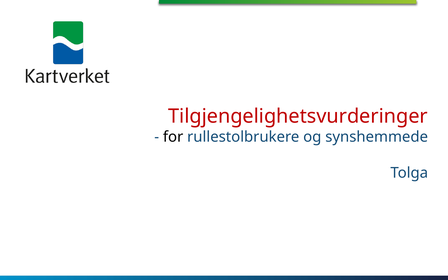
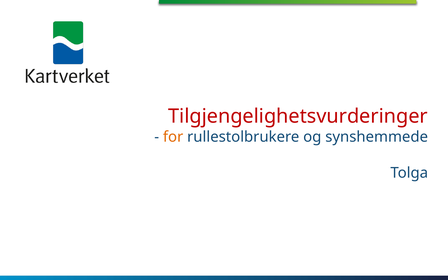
for colour: black -> orange (173, 137)
